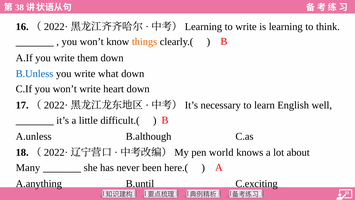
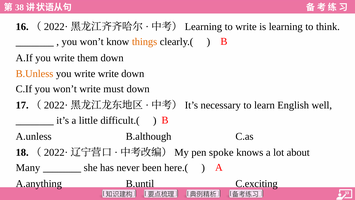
B.Unless colour: blue -> orange (35, 74)
write what: what -> write (108, 74)
heart: heart -> must (114, 89)
world: world -> spoke (221, 152)
